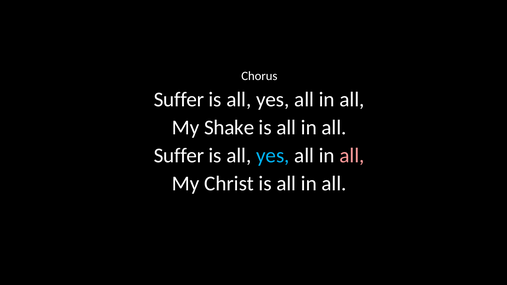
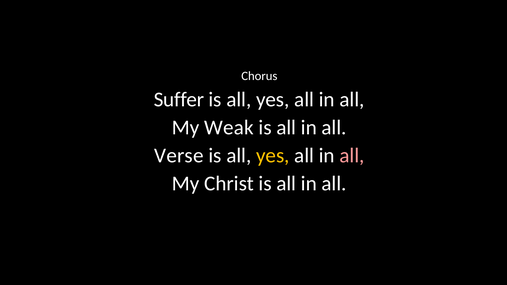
Shake: Shake -> Weak (229, 128)
Suffer: Suffer -> Verse (179, 156)
yes colour: light blue -> yellow (273, 156)
